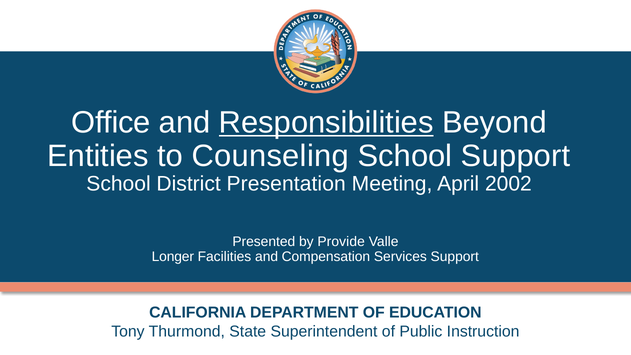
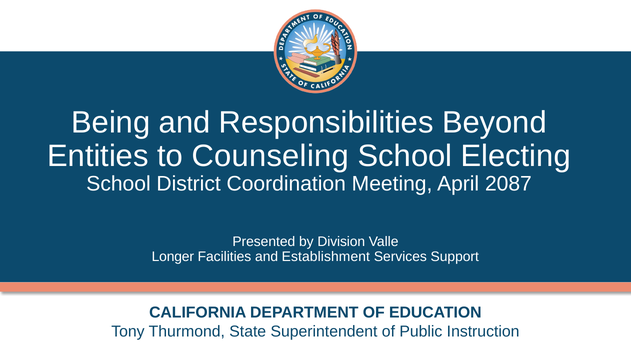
Office: Office -> Being (111, 122)
Responsibilities underline: present -> none (326, 122)
School Support: Support -> Electing (516, 156)
Presentation: Presentation -> Coordination (286, 184)
2002: 2002 -> 2087 (508, 184)
Provide: Provide -> Division (341, 242)
Compensation: Compensation -> Establishment (326, 257)
